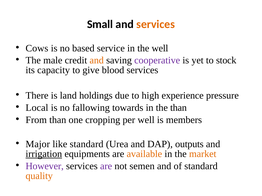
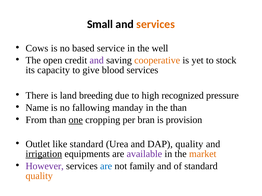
male: male -> open (53, 61)
and colour: orange -> purple (97, 61)
cooperative colour: purple -> orange (157, 61)
holdings: holdings -> breeding (96, 96)
experience: experience -> recognized (183, 96)
Local: Local -> Name (37, 108)
towards: towards -> manday (128, 108)
one underline: none -> present (76, 120)
per well: well -> bran (146, 120)
members: members -> provision (184, 120)
Major: Major -> Outlet (38, 144)
DAP outputs: outputs -> quality (189, 144)
available colour: orange -> purple (144, 154)
are colour: purple -> blue (106, 166)
semen: semen -> family (142, 166)
